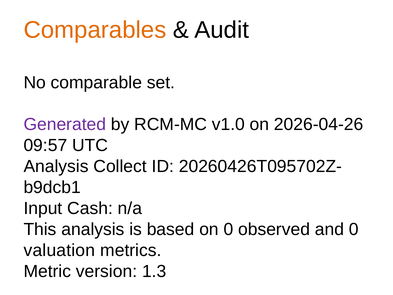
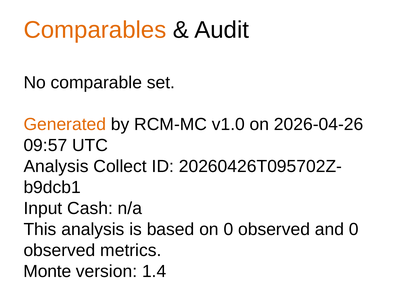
Generated colour: purple -> orange (65, 124)
valuation: valuation -> observed (59, 250)
Metric: Metric -> Monte (47, 271)
1.3: 1.3 -> 1.4 (154, 271)
